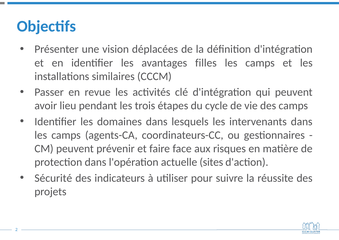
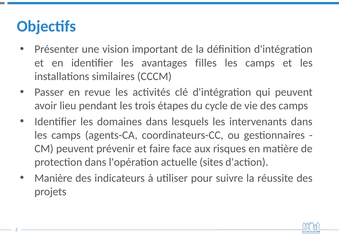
déplacées: déplacées -> important (155, 49)
Sécurité: Sécurité -> Manière (53, 178)
